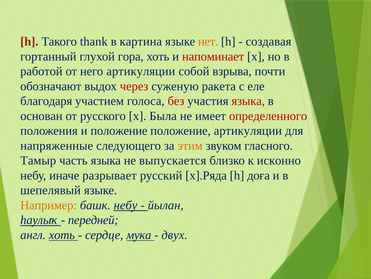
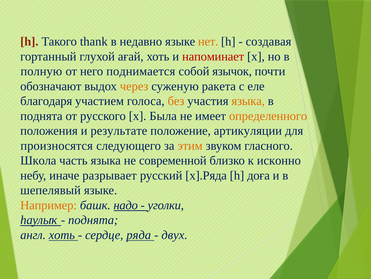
картина: картина -> недавно (141, 41)
гора: гора -> ағай (131, 56)
работой: работой -> полную (41, 71)
него артикуляции: артикуляции -> поднимается (141, 71)
взрыва: взрыва -> язычок (232, 71)
через colour: red -> orange (134, 86)
без colour: red -> orange (176, 101)
языка colour: red -> orange (248, 101)
основан: основан -> поднята (41, 116)
определенного colour: red -> orange (268, 116)
и положение: положение -> результате (119, 130)
напряженные: напряженные -> произносятся (57, 145)
Тамыр: Тамыр -> Школа (38, 160)
выпускается: выпускается -> современной (173, 160)
башк небу: небу -> надо (126, 205)
йылан: йылан -> уголки (166, 205)
передней: передней -> поднята (93, 220)
мука: мука -> ряда (139, 234)
